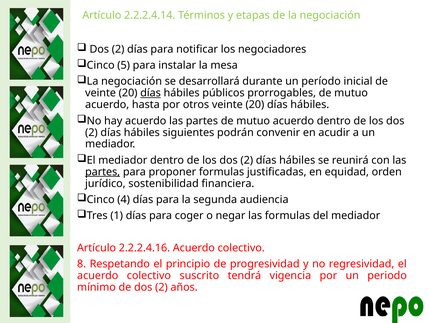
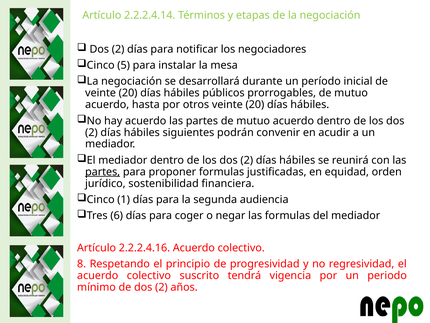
días underline: present -> none (151, 93)
4: 4 -> 1 (124, 199)
1: 1 -> 6 (117, 215)
